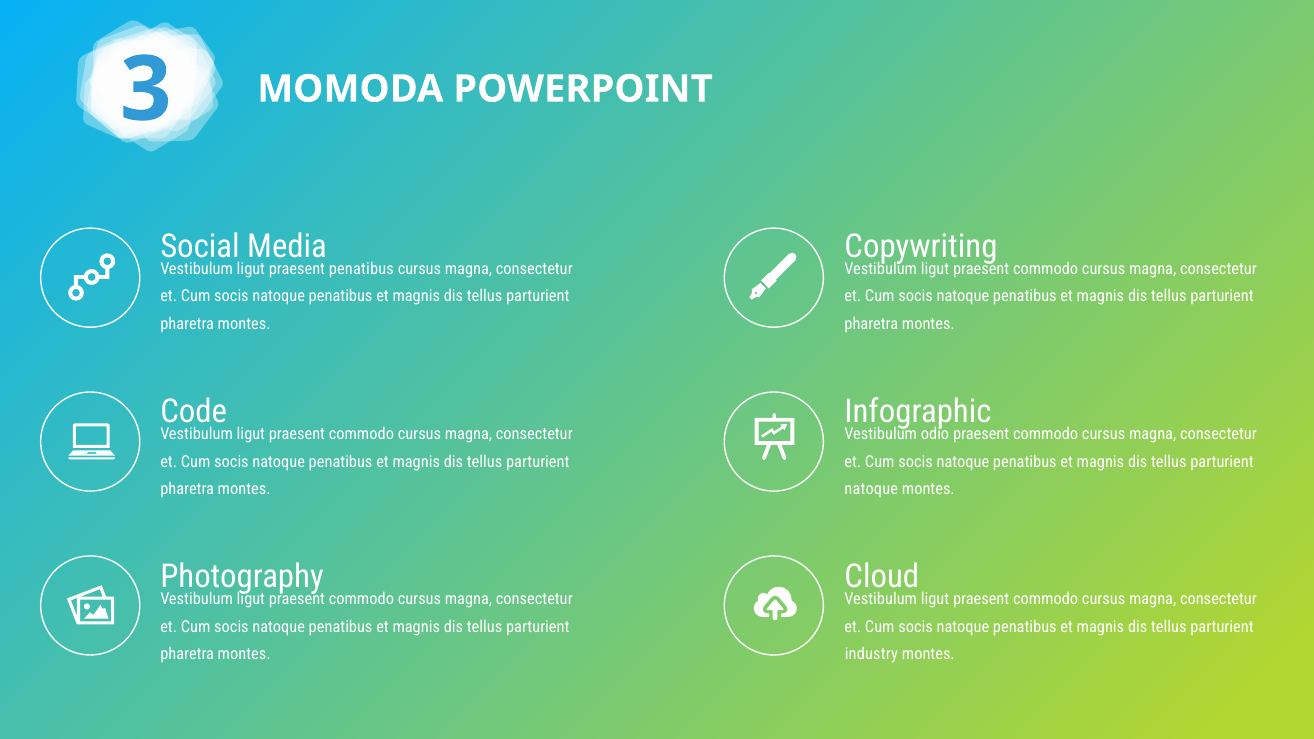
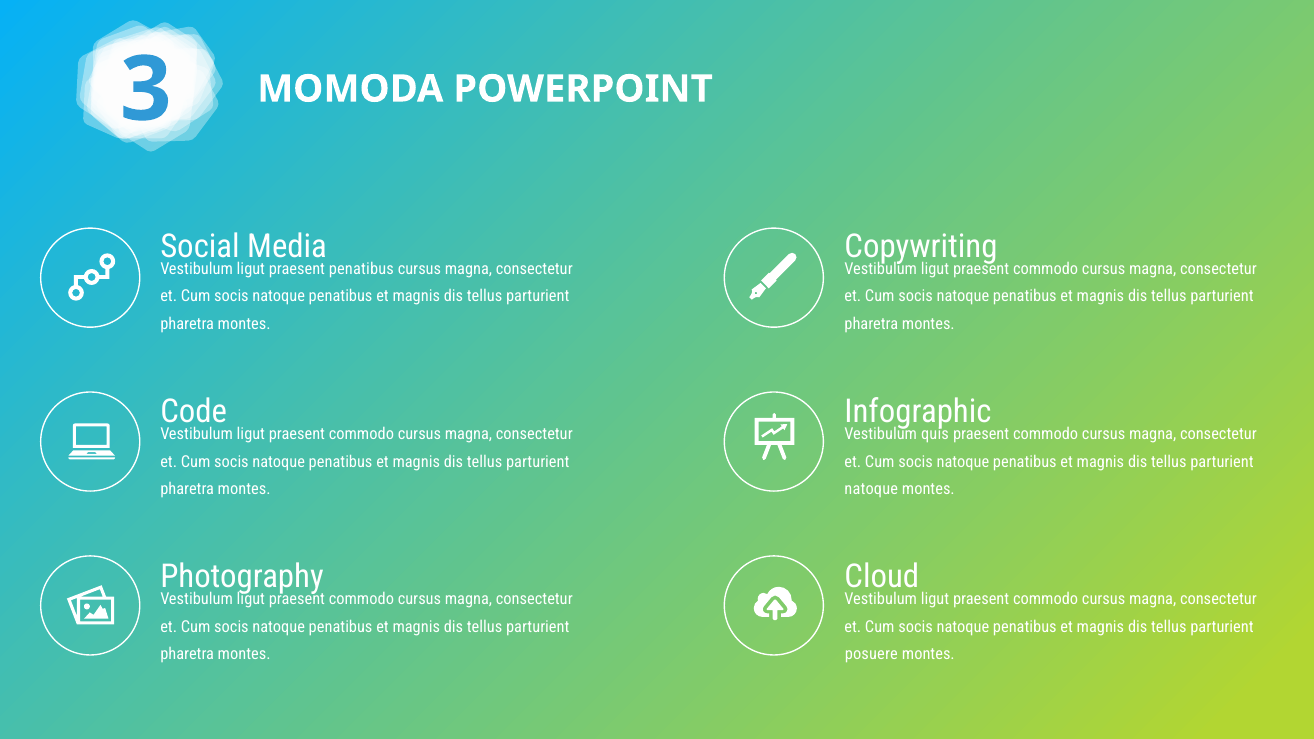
odio: odio -> quis (935, 434)
industry: industry -> posuere (871, 655)
